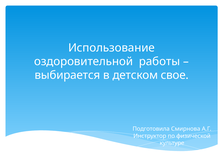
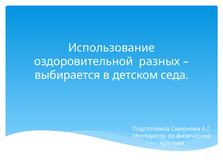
работы: работы -> разных (159, 62)
свое: свое -> седа (175, 75)
